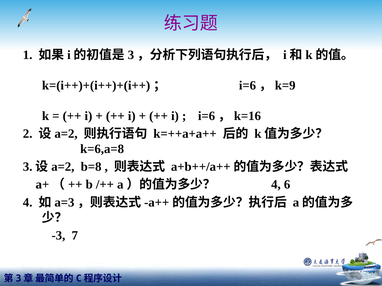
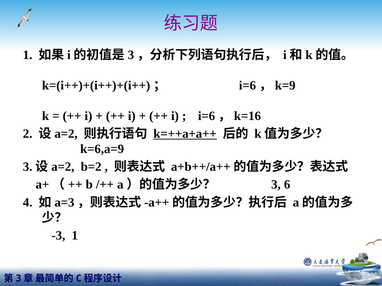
k=++a+a++ underline: none -> present (185, 134)
k=6,a=8: k=6,a=8 -> k=6,a=9 (102, 149)
b=8: b=8 -> b=2 (91, 167)
4: 4 -> 3 (276, 185)
-3 7: 7 -> 1 (75, 236)
